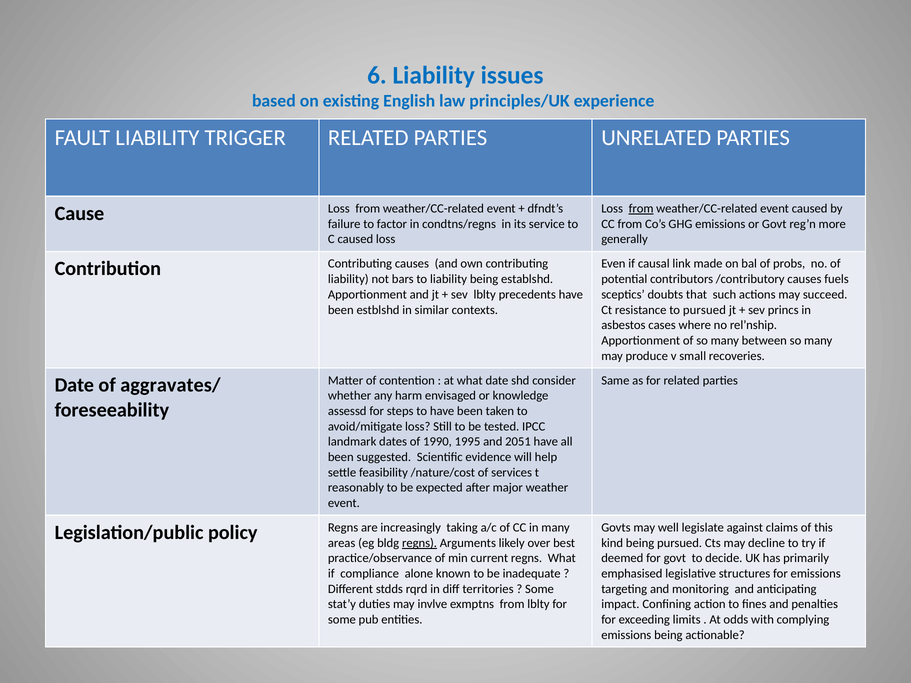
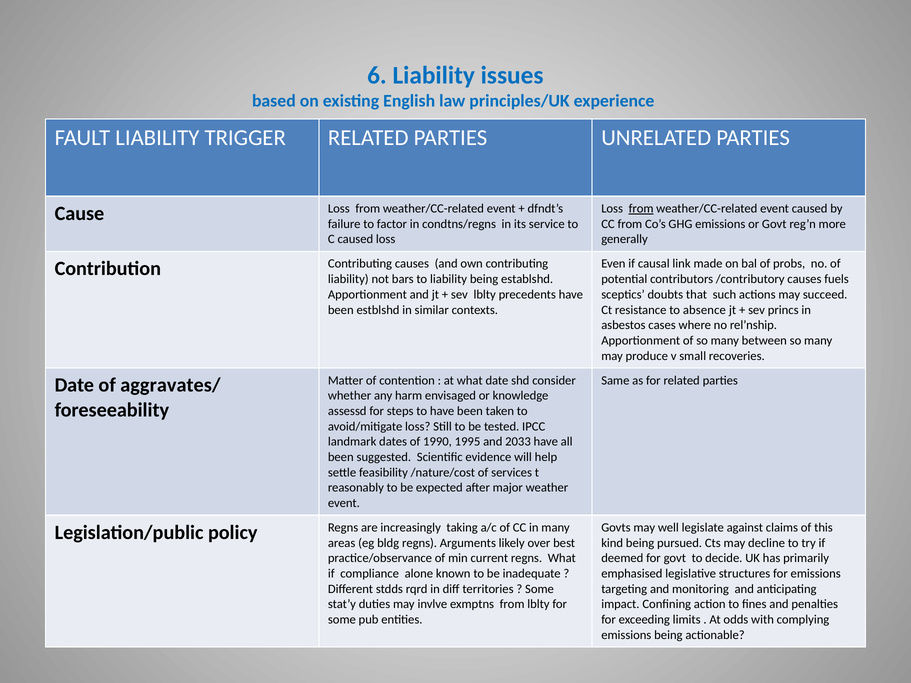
to pursued: pursued -> absence (704, 310)
2051: 2051 -> 2033 (518, 442)
regns underline: present -> none (420, 543)
